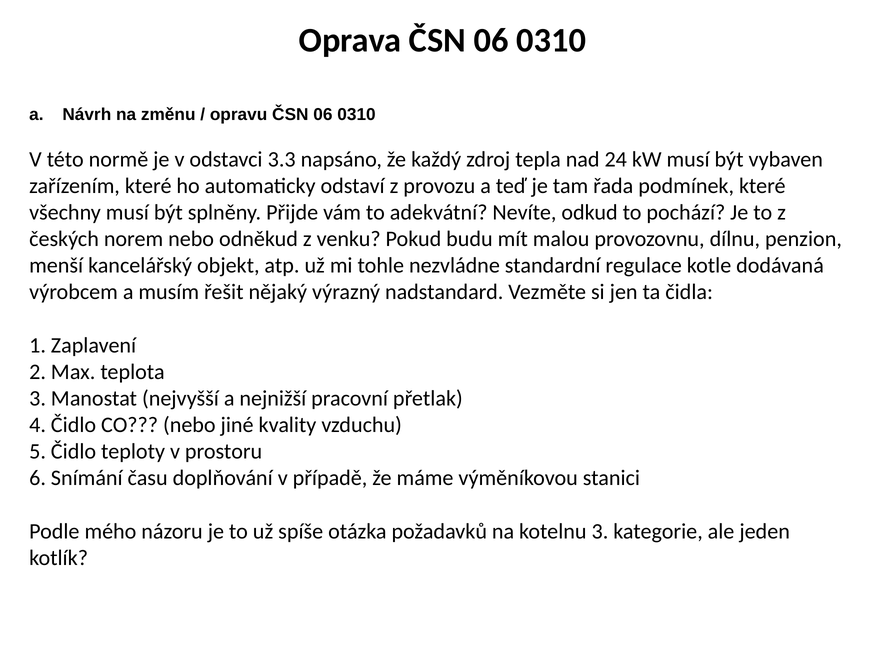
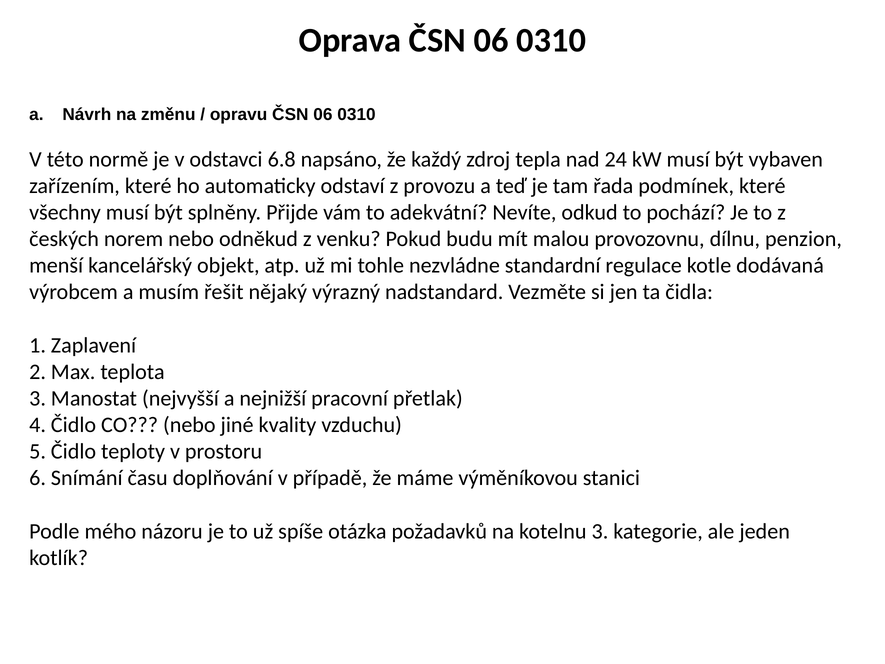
3.3: 3.3 -> 6.8 (282, 159)
